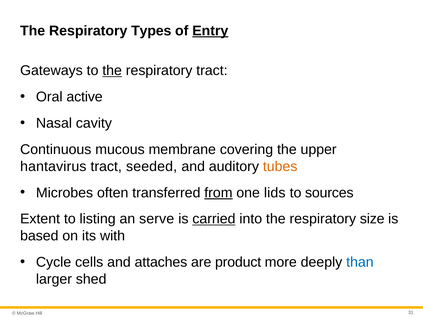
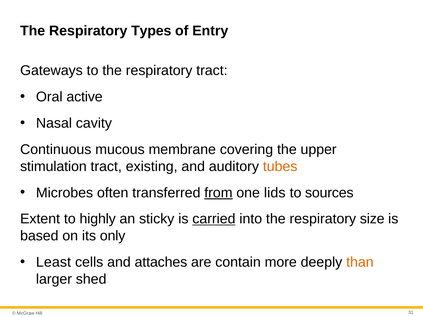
Entry underline: present -> none (210, 31)
the underline: present -> none (112, 71)
hantavirus: hantavirus -> stimulation (53, 167)
seeded: seeded -> existing (152, 167)
listing: listing -> highly (98, 219)
serve: serve -> sticky (157, 219)
with: with -> only (113, 236)
Cycle: Cycle -> Least (54, 262)
product: product -> contain (238, 262)
than colour: blue -> orange (360, 262)
